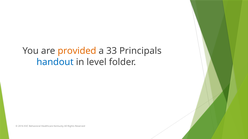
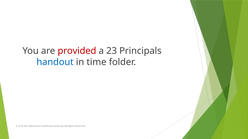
provided colour: orange -> red (77, 51)
33: 33 -> 23 (112, 51)
level: level -> time (97, 62)
